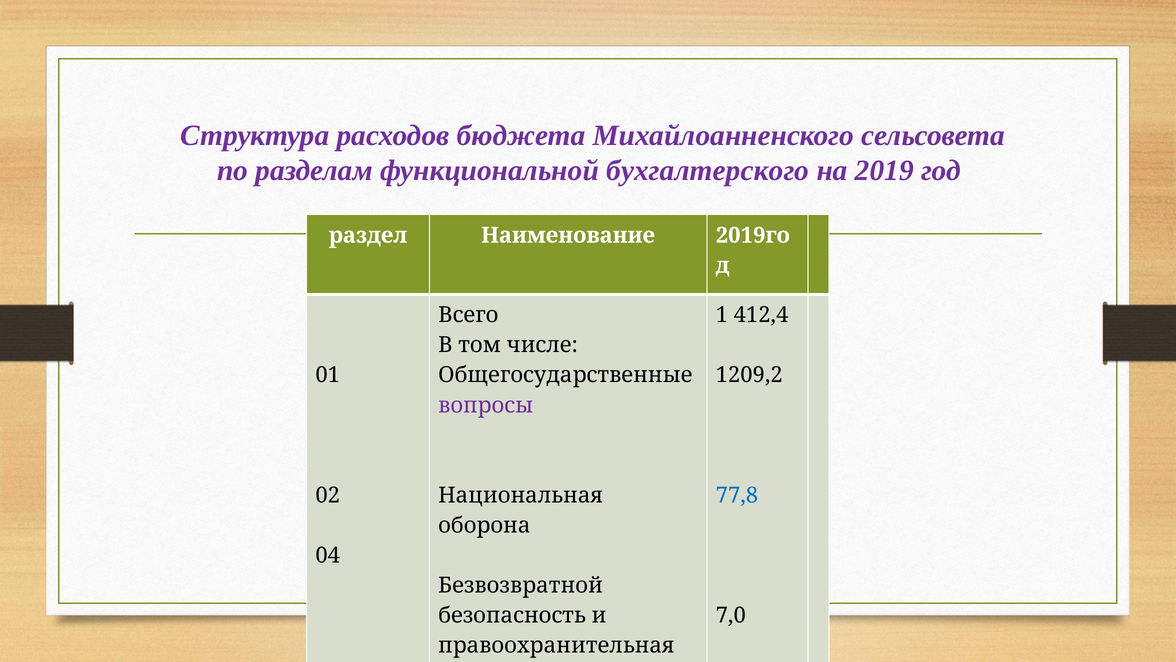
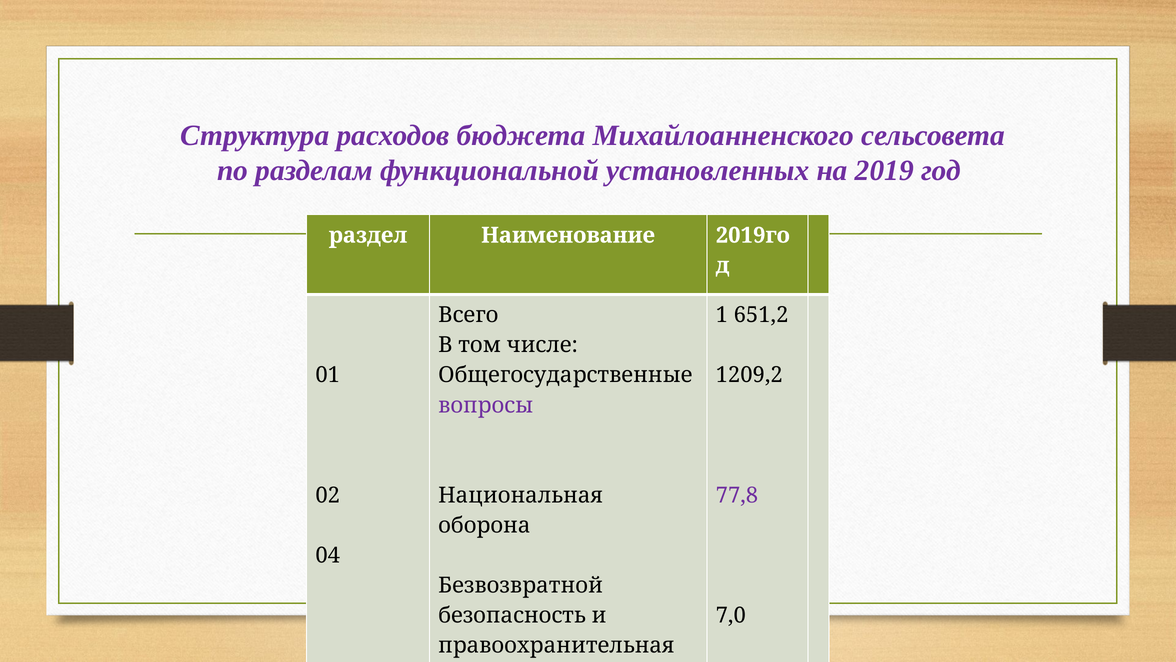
бухгалтерского: бухгалтерского -> установленных (708, 171)
412,4: 412,4 -> 651,2 (761, 315)
77,8 colour: blue -> purple (737, 495)
